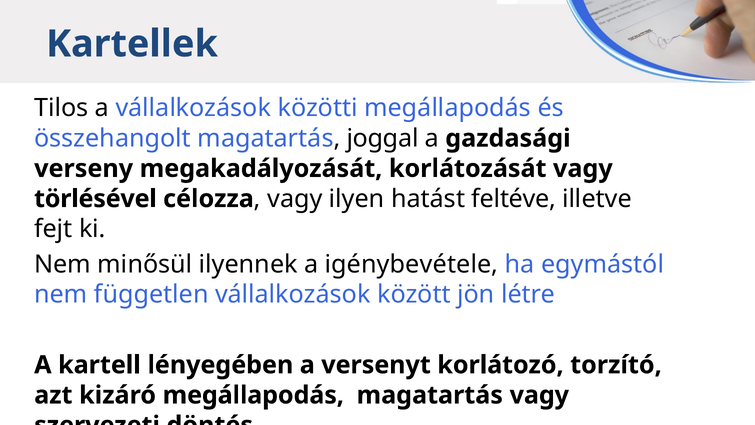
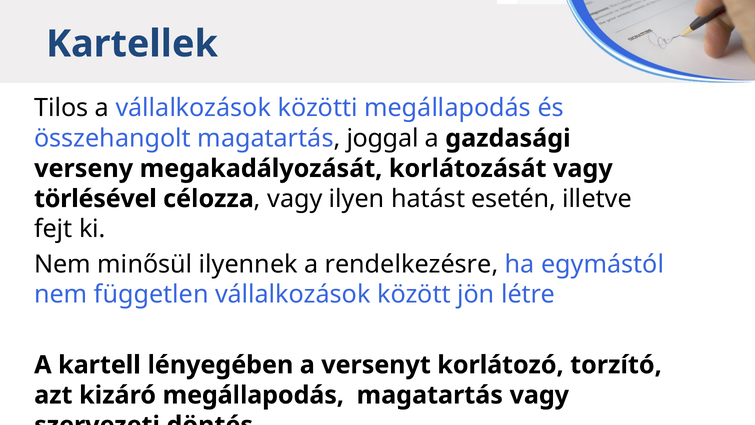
feltéve: feltéve -> esetén (514, 199)
igénybevétele: igénybevétele -> rendelkezésre (412, 264)
